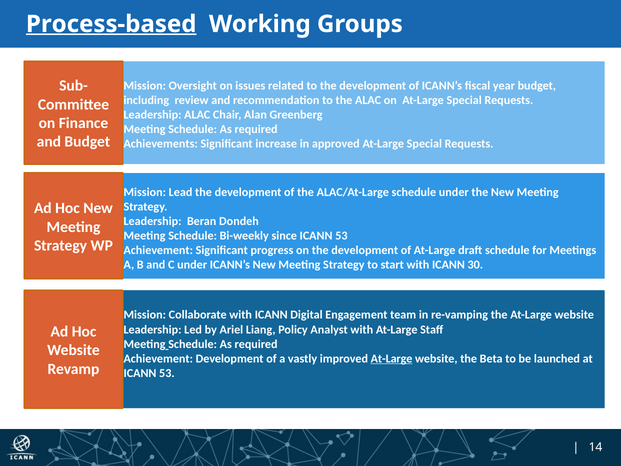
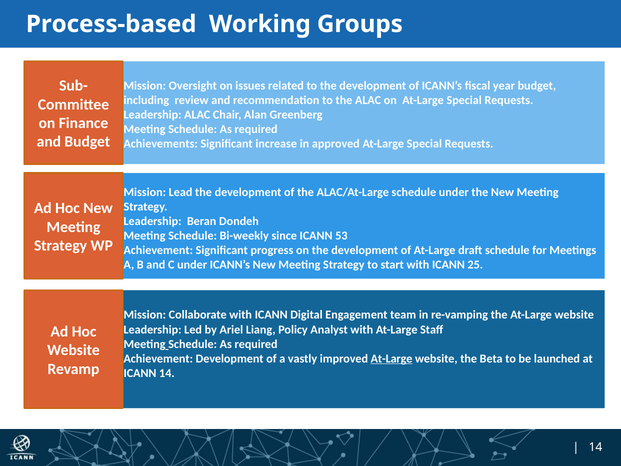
Process-based underline: present -> none (111, 24)
30: 30 -> 25 (475, 264)
53: 53 -> 14 (167, 373)
